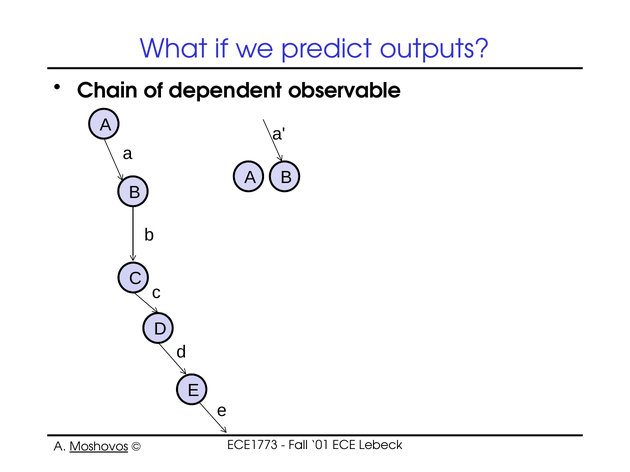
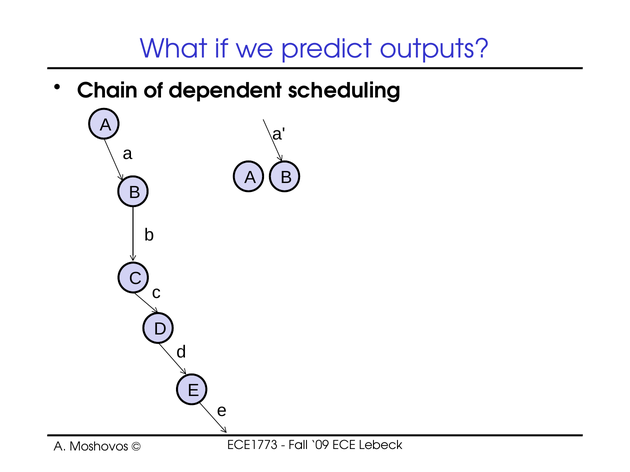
observable: observable -> scheduling (344, 91)
Moshovos underline: present -> none (99, 447)
01: 01 -> 09 (320, 446)
